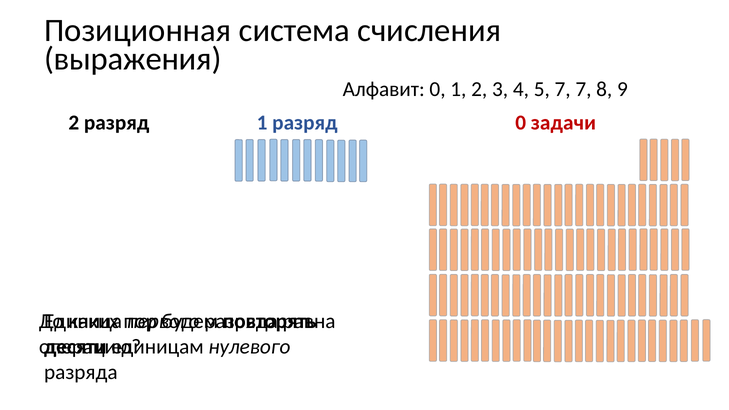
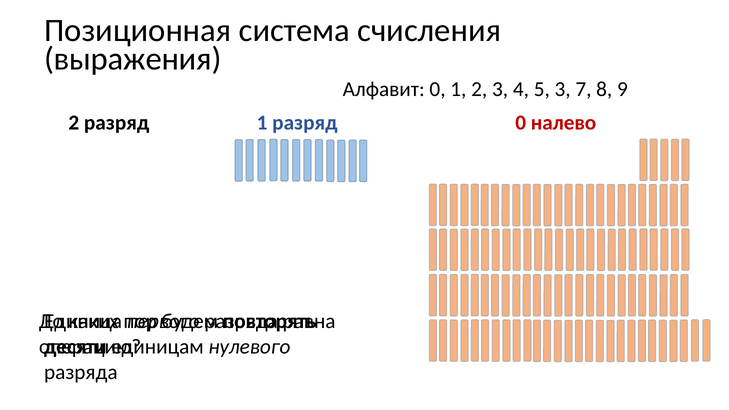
5 7: 7 -> 3 (563, 89)
задачи: задачи -> налево (564, 123)
